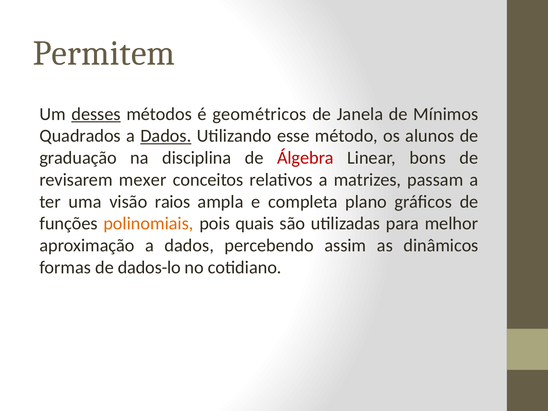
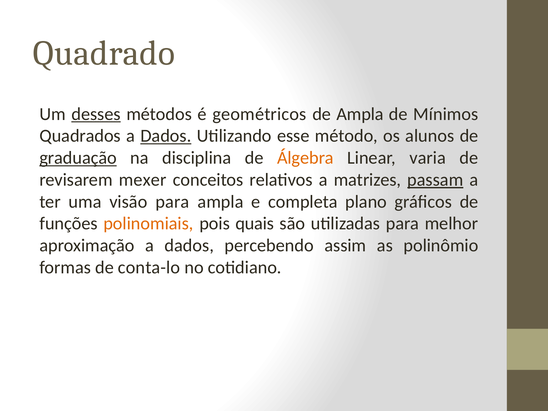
Permitem: Permitem -> Quadrado (104, 53)
de Janela: Janela -> Ampla (360, 114)
graduação underline: none -> present (78, 158)
Álgebra colour: red -> orange (305, 158)
bons: bons -> varia (428, 158)
passam underline: none -> present (435, 180)
visão raios: raios -> para (172, 202)
dinâmicos: dinâmicos -> polinômio (441, 246)
dados-lo: dados-lo -> conta-lo (149, 267)
